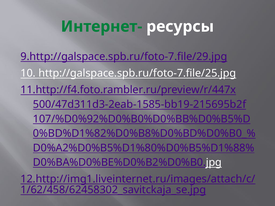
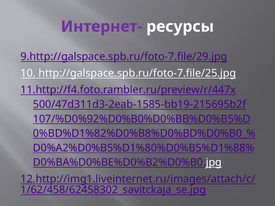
Интернет- colour: green -> purple (102, 27)
